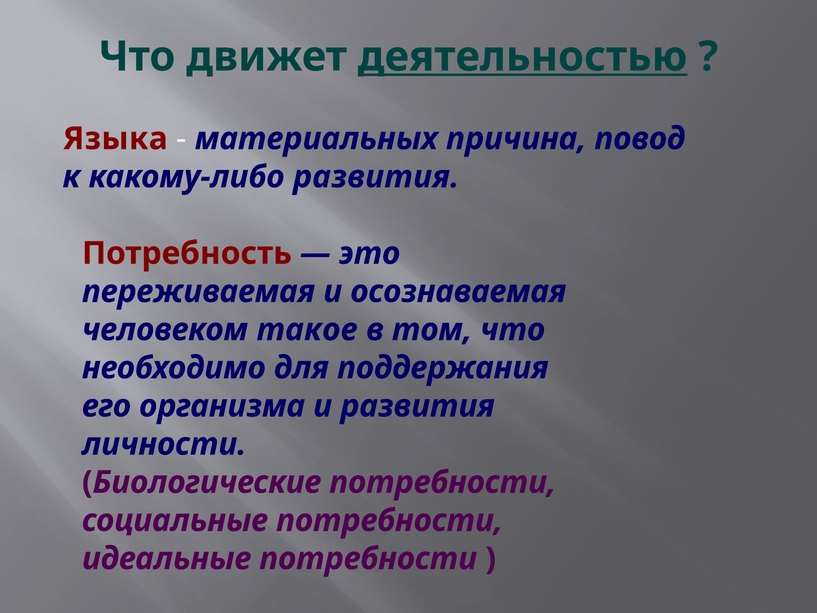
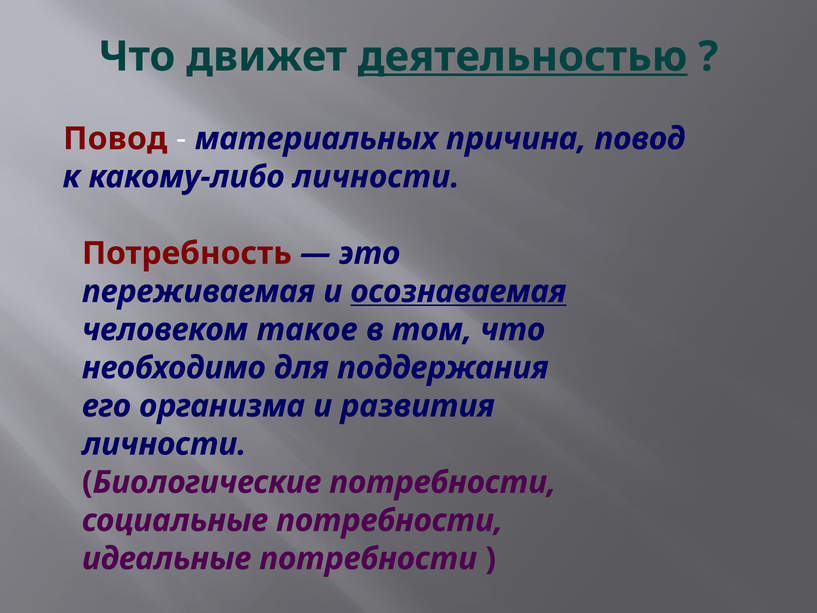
Языка: Языка -> Повод (115, 139)
какому-либо развития: развития -> личности (376, 177)
осознаваемая underline: none -> present (458, 291)
